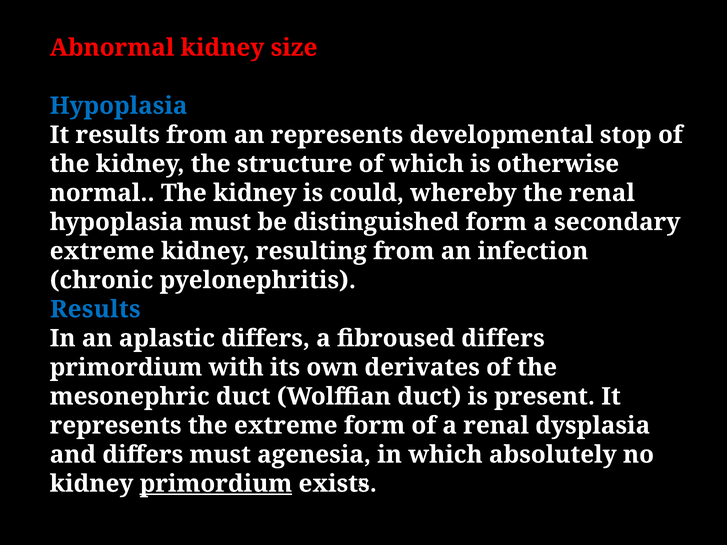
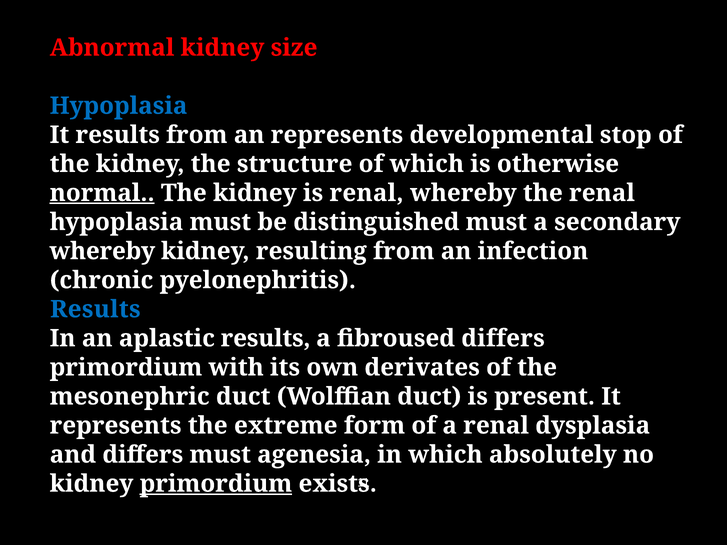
normal underline: none -> present (102, 193)
is could: could -> renal (367, 193)
distinguished form: form -> must (496, 222)
extreme: extreme -> whereby (102, 251)
aplastic differs: differs -> results (266, 339)
